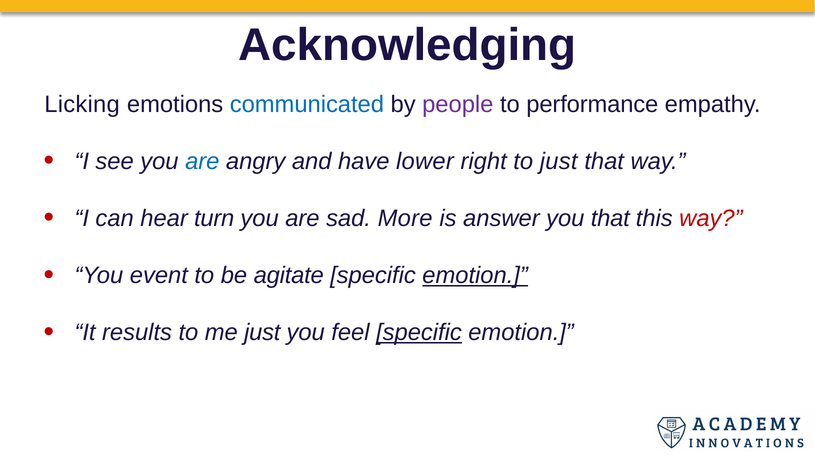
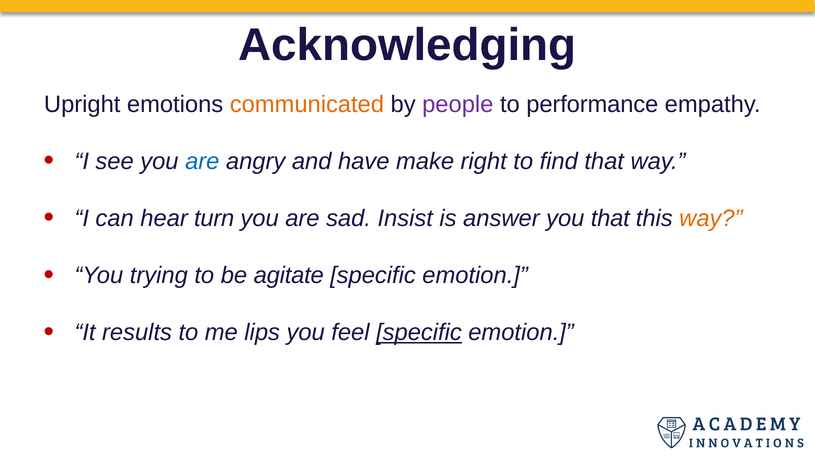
Licking: Licking -> Upright (82, 104)
communicated colour: blue -> orange (307, 104)
lower: lower -> make (425, 161)
to just: just -> find (559, 161)
More: More -> Insist (405, 219)
way colour: red -> orange (711, 219)
event: event -> trying (159, 276)
emotion underline: present -> none (475, 276)
me just: just -> lips (262, 333)
